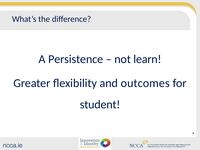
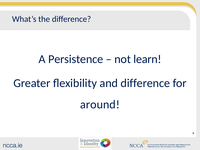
and outcomes: outcomes -> difference (145, 83)
student: student -> around (100, 105)
